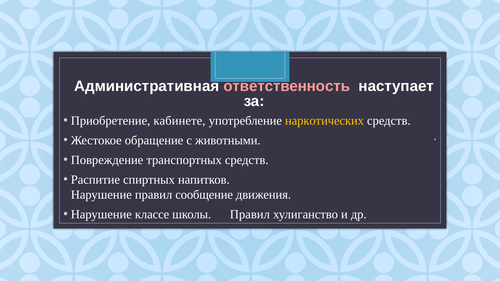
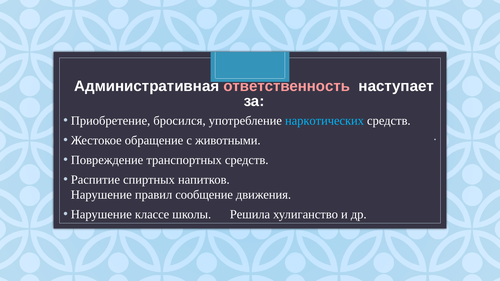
кабинете: кабинете -> бросился (179, 121)
наркотических colour: yellow -> light blue (325, 121)
школы Правил: Правил -> Решила (250, 215)
